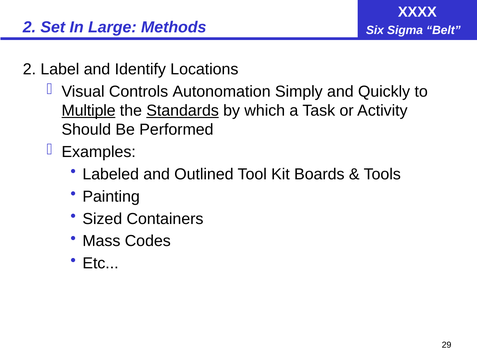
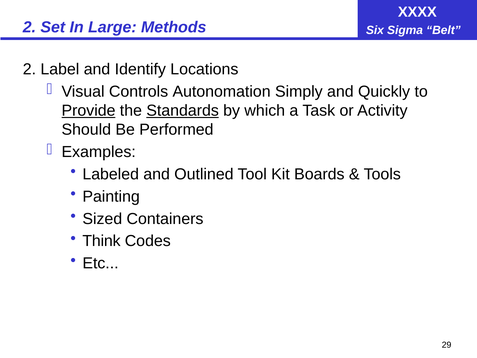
Multiple: Multiple -> Provide (89, 111)
Mass: Mass -> Think (101, 241)
